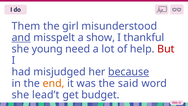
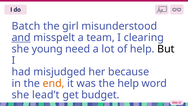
Them: Them -> Batch (26, 26)
show: show -> team (101, 37)
thankful: thankful -> clearing (144, 37)
But colour: red -> black (166, 49)
because underline: present -> none (129, 72)
the said: said -> help (128, 83)
